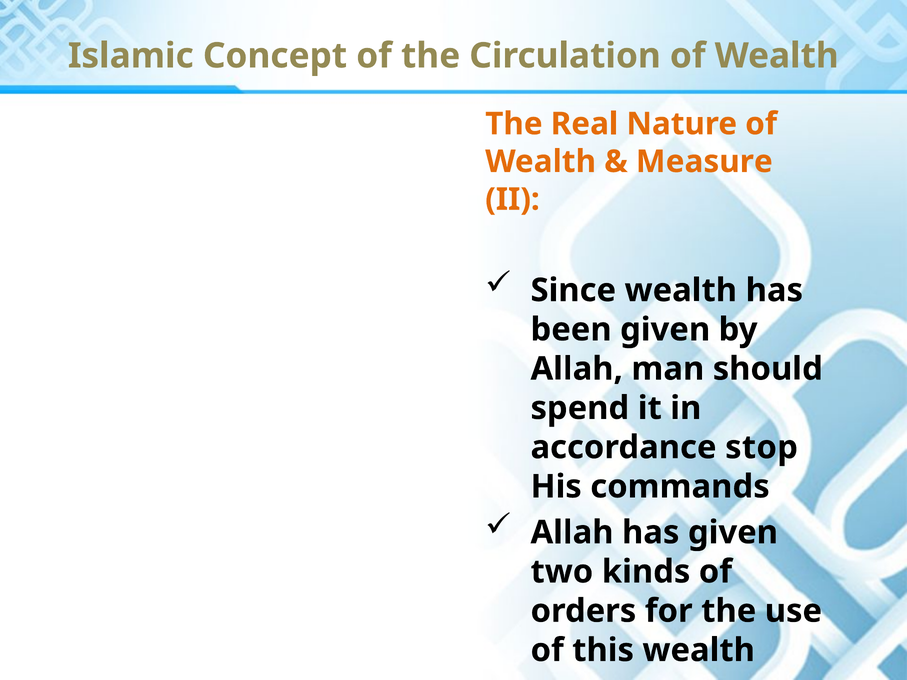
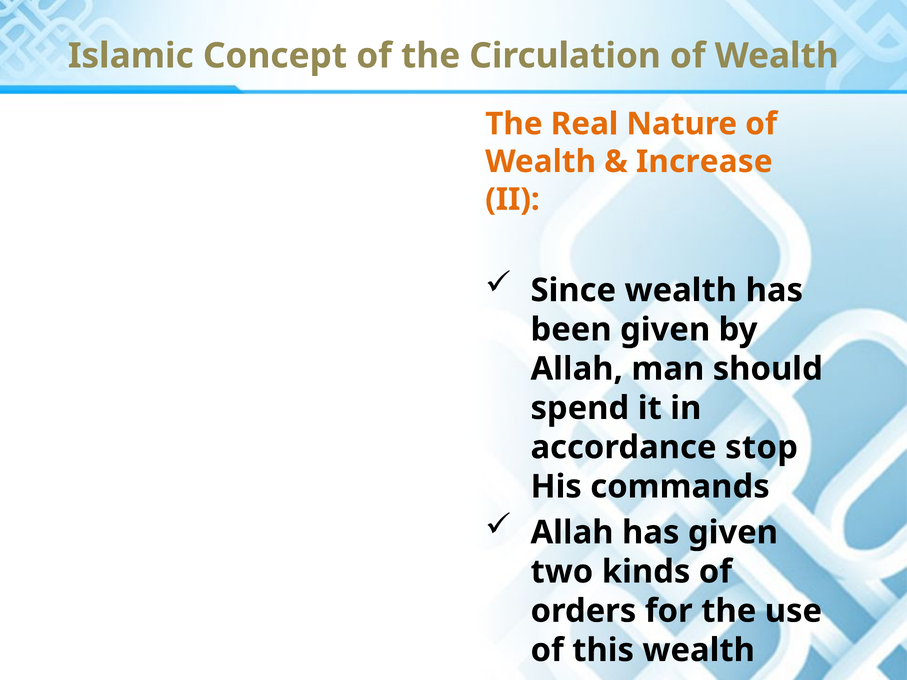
Measure: Measure -> Increase (704, 162)
